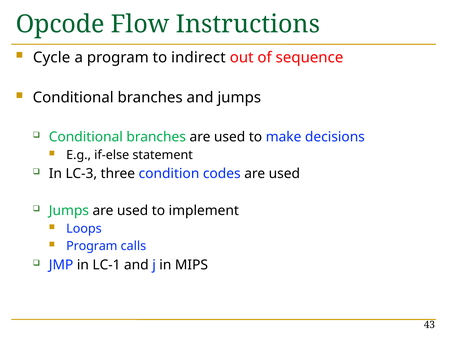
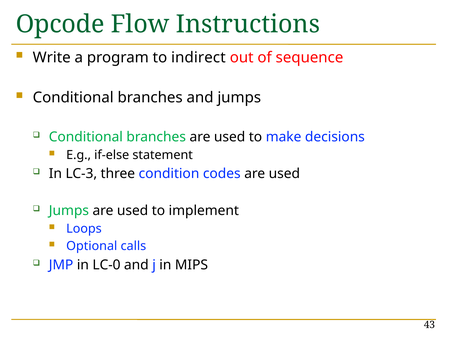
Cycle: Cycle -> Write (52, 57)
Program: Program -> Optional (92, 246)
LC-1: LC-1 -> LC-0 (106, 265)
